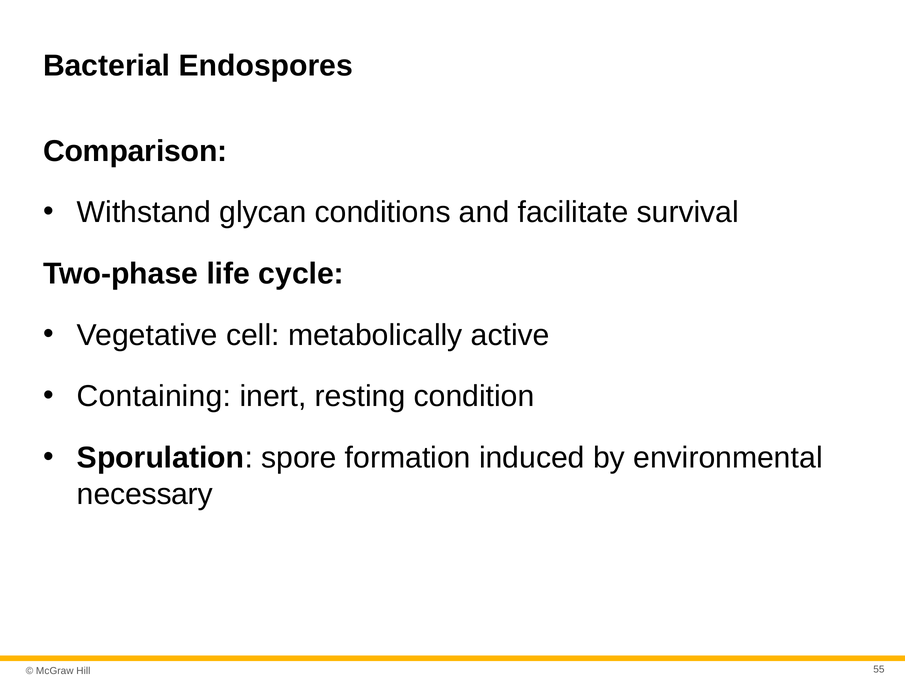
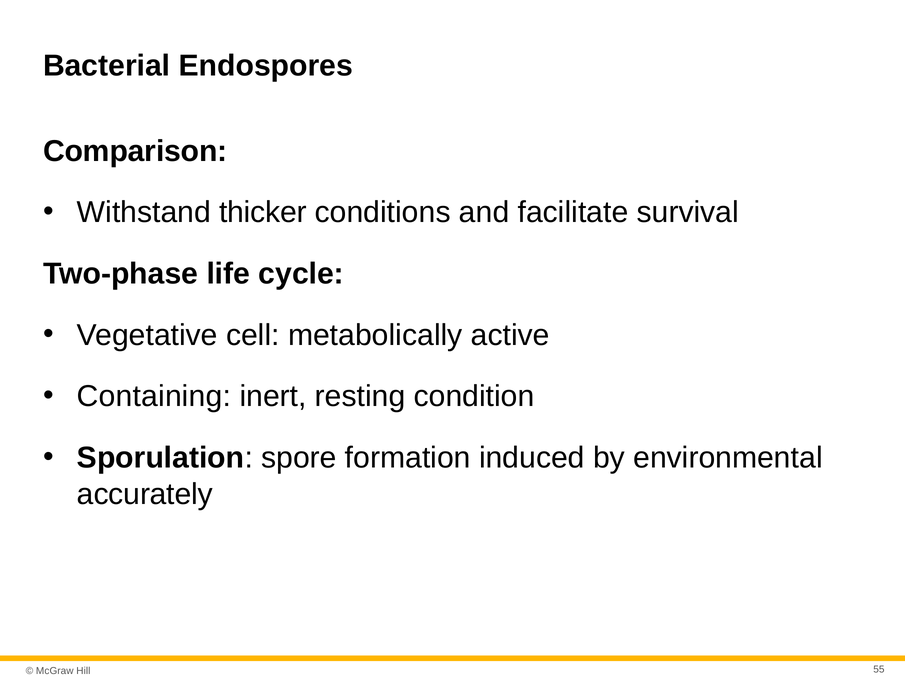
glycan: glycan -> thicker (263, 212)
necessary: necessary -> accurately (145, 494)
